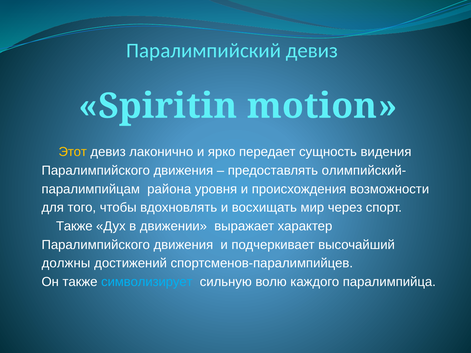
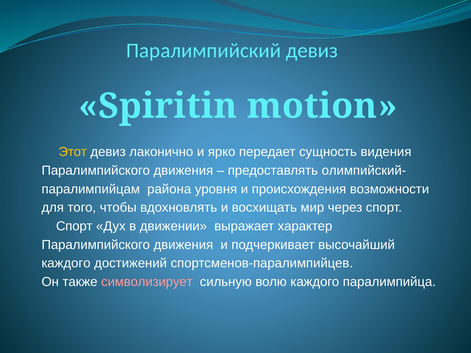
Также: Также -> Спорт (74, 226)
должны: должны -> каждого (66, 264)
символизирует colour: light blue -> pink (147, 282)
